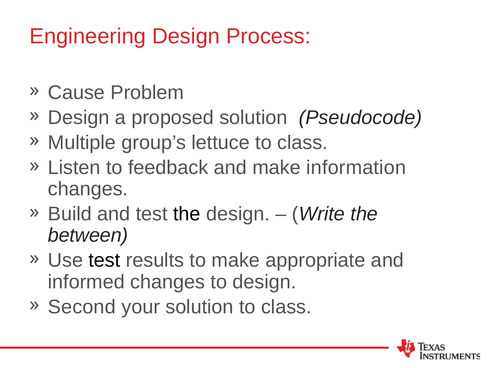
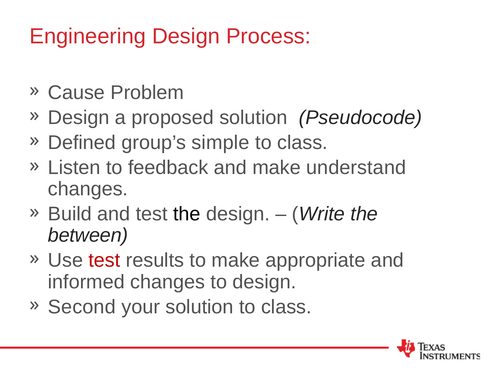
Multiple: Multiple -> Defined (82, 143)
lettuce: lettuce -> simple (221, 143)
information: information -> understand (356, 168)
test colour: black -> red (104, 261)
